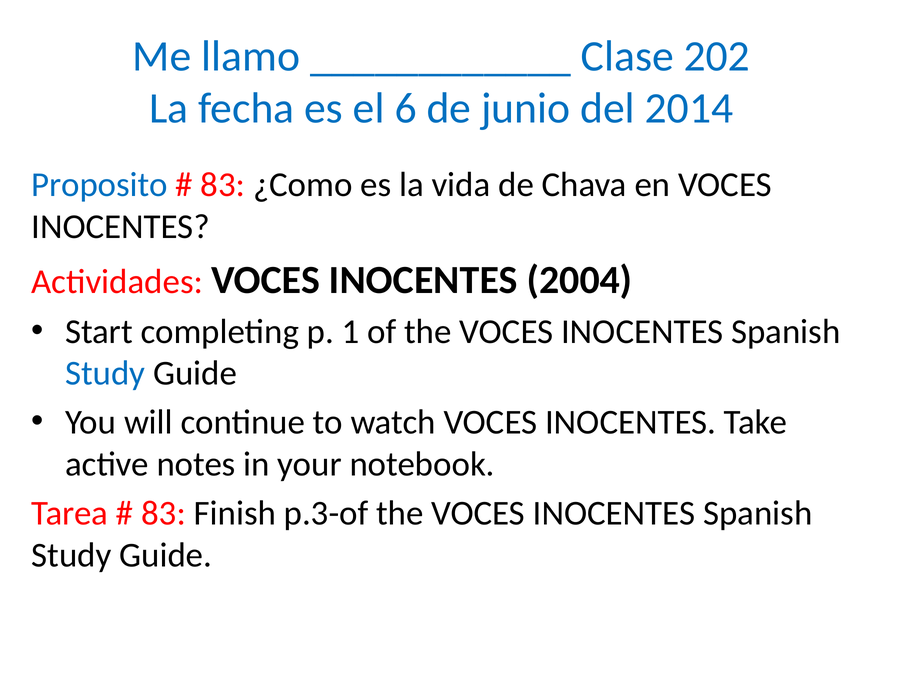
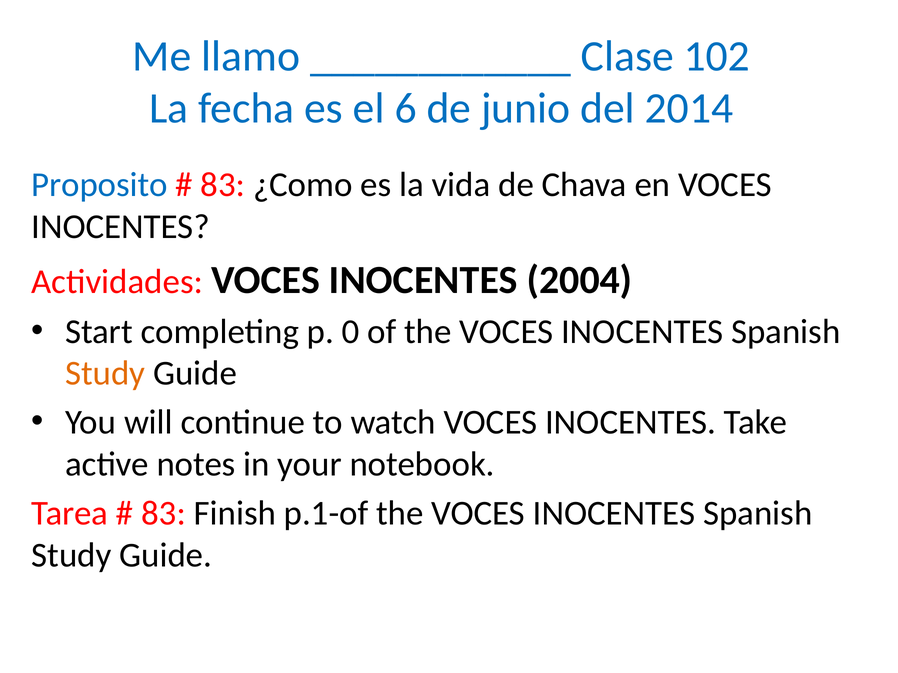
202: 202 -> 102 (717, 56)
1: 1 -> 0 (351, 332)
Study colour: blue -> orange (105, 374)
p.3-of: p.3-of -> p.1-of (326, 514)
